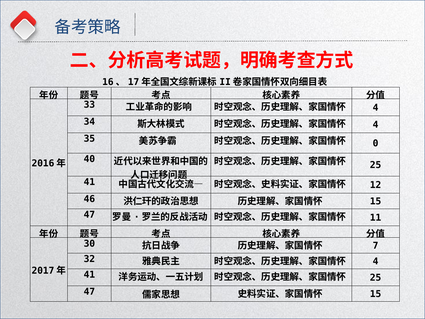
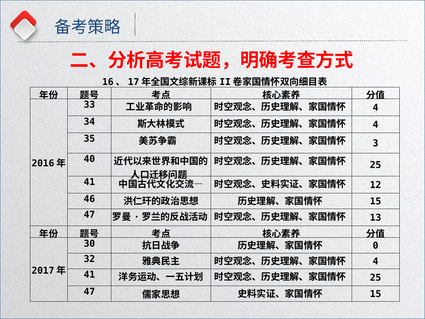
0: 0 -> 3 (376, 143)
11: 11 -> 13 (376, 217)
7: 7 -> 0 (376, 246)
